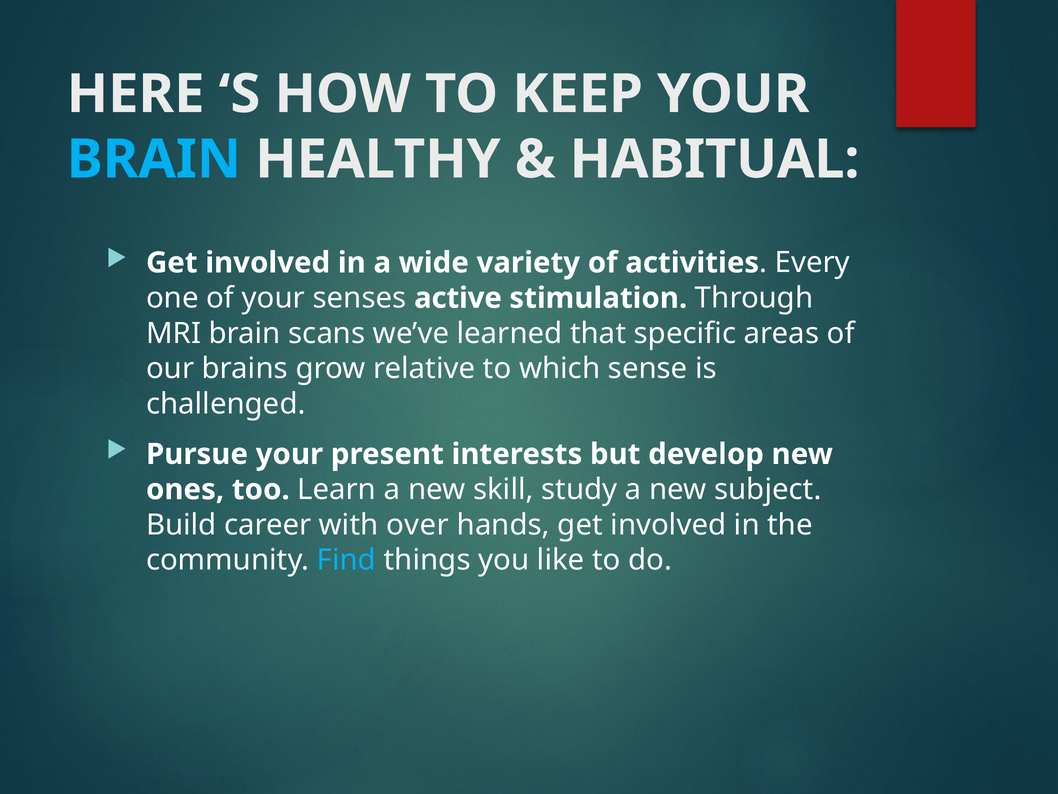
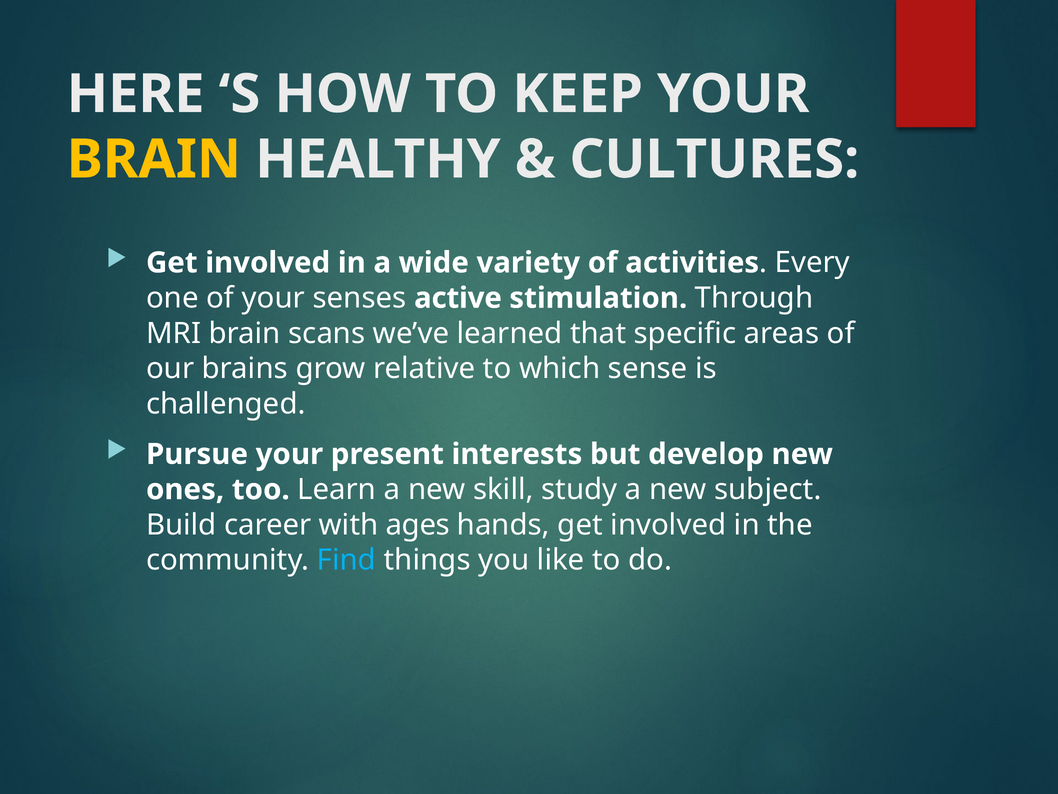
BRAIN colour: light blue -> yellow (154, 159)
HABITUAL: HABITUAL -> CULTURES (714, 159)
over: over -> ages (418, 525)
